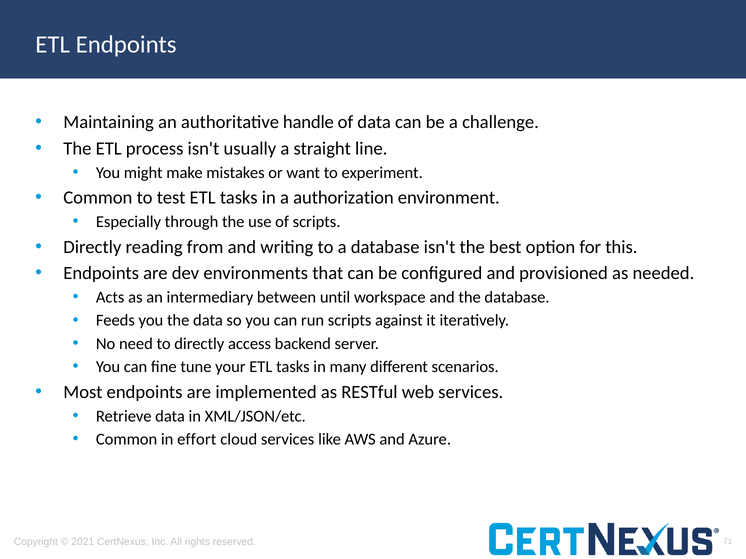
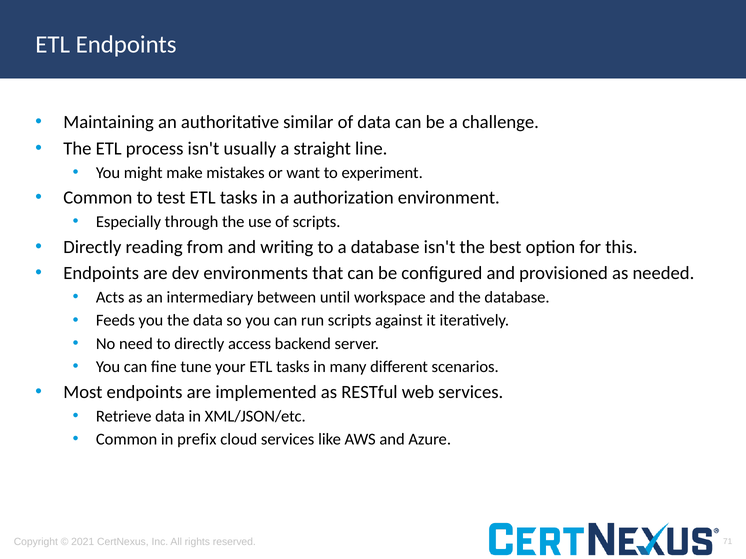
handle: handle -> similar (308, 122)
effort: effort -> prefix (197, 440)
